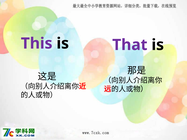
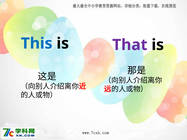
This colour: purple -> blue (37, 43)
